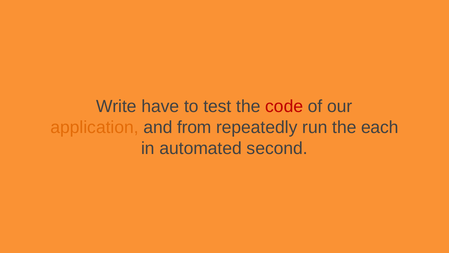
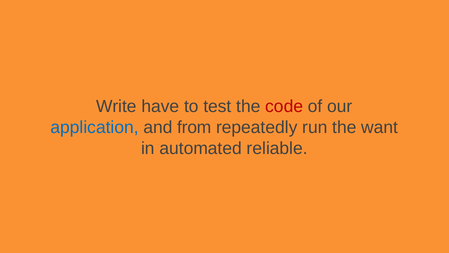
application colour: orange -> blue (95, 127)
each: each -> want (380, 127)
second: second -> reliable (277, 148)
